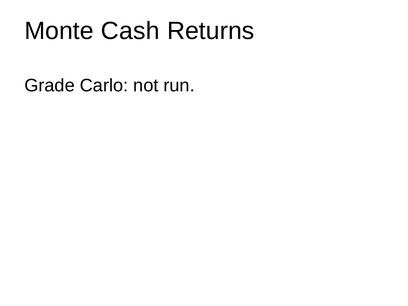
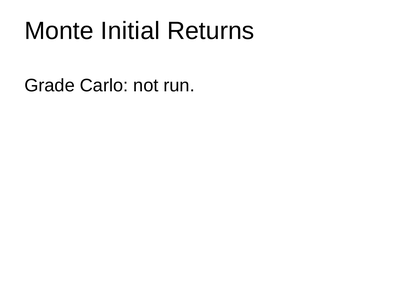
Cash: Cash -> Initial (130, 31)
